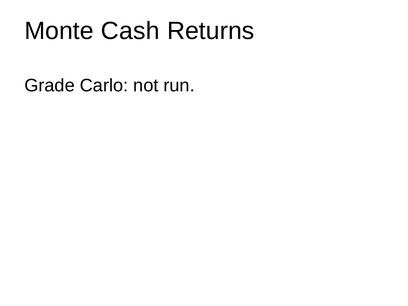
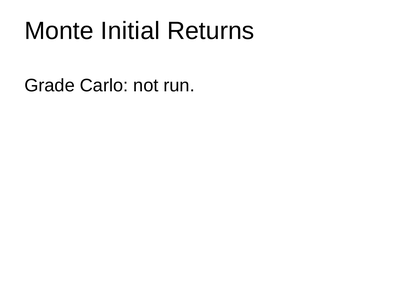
Cash: Cash -> Initial (130, 31)
